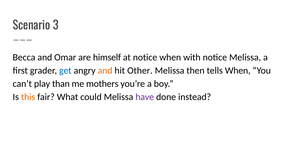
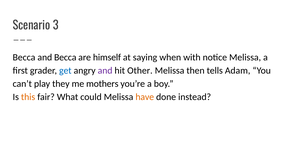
and Omar: Omar -> Becca (65, 57)
at notice: notice -> saying (145, 57)
and colour: orange -> purple (105, 71)
tells When: When -> Adam (238, 71)
than: than -> they (61, 84)
have colour: purple -> orange (145, 97)
